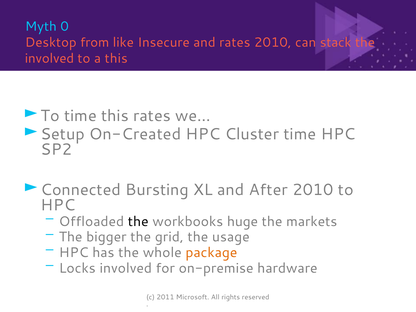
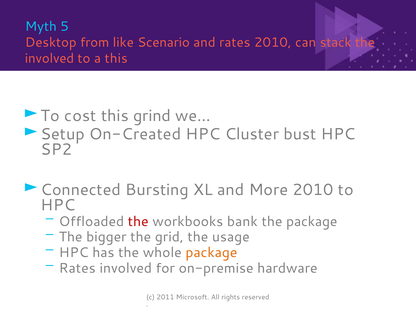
0: 0 -> 5 (65, 27)
Insecure: Insecure -> Scenario (164, 42)
To time: time -> cost (80, 116)
this rates: rates -> grind (152, 116)
Cluster time: time -> bust (300, 134)
After: After -> More (268, 190)
the colour: black -> red (138, 222)
huge: huge -> bank (242, 222)
the markets: markets -> package (312, 222)
Locks: Locks -> Rates (77, 268)
